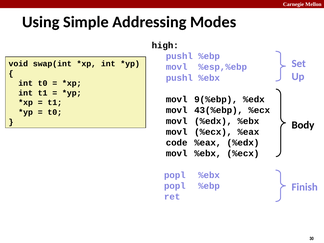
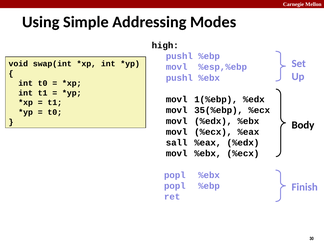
9(%ebp: 9(%ebp -> 1(%ebp (216, 99)
43(%ebp: 43(%ebp -> 35(%ebp (219, 110)
code: code -> sall (177, 143)
